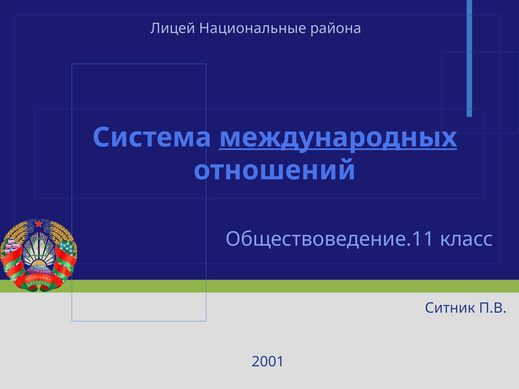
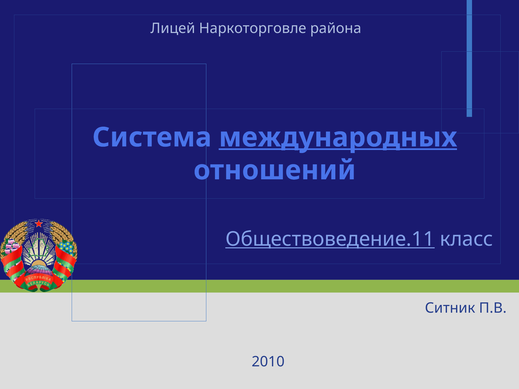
Национальные: Национальные -> Наркоторговле (253, 28)
Обществоведение.11 underline: none -> present (330, 239)
2001: 2001 -> 2010 (268, 362)
